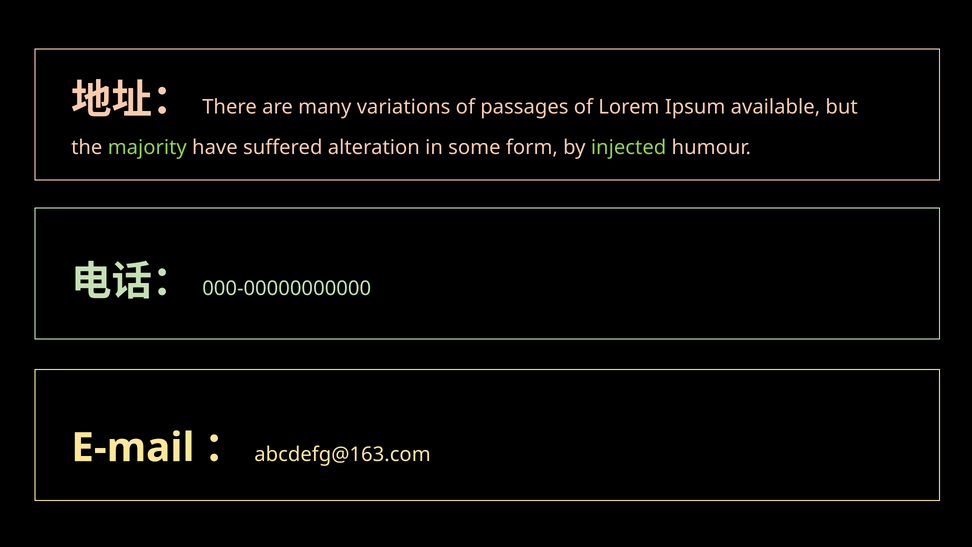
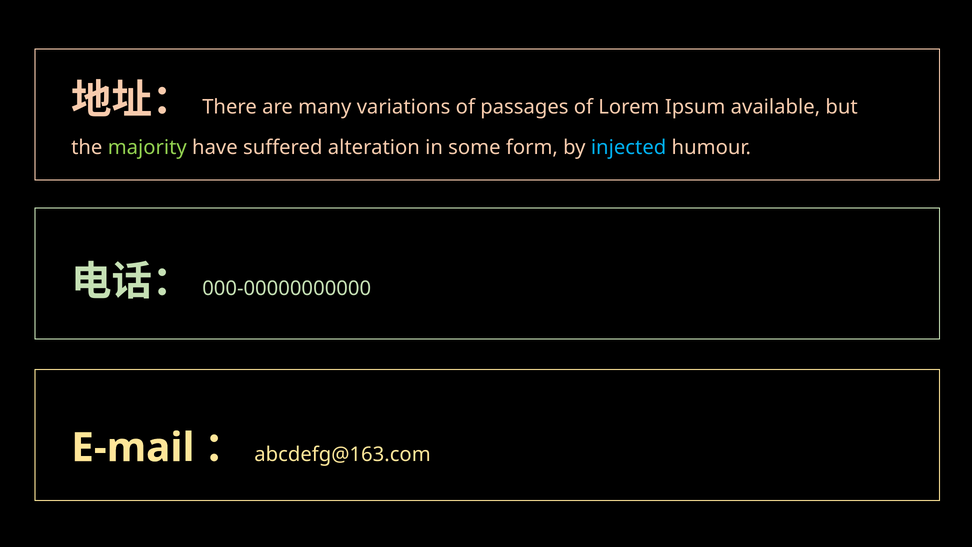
injected colour: light green -> light blue (629, 148)
